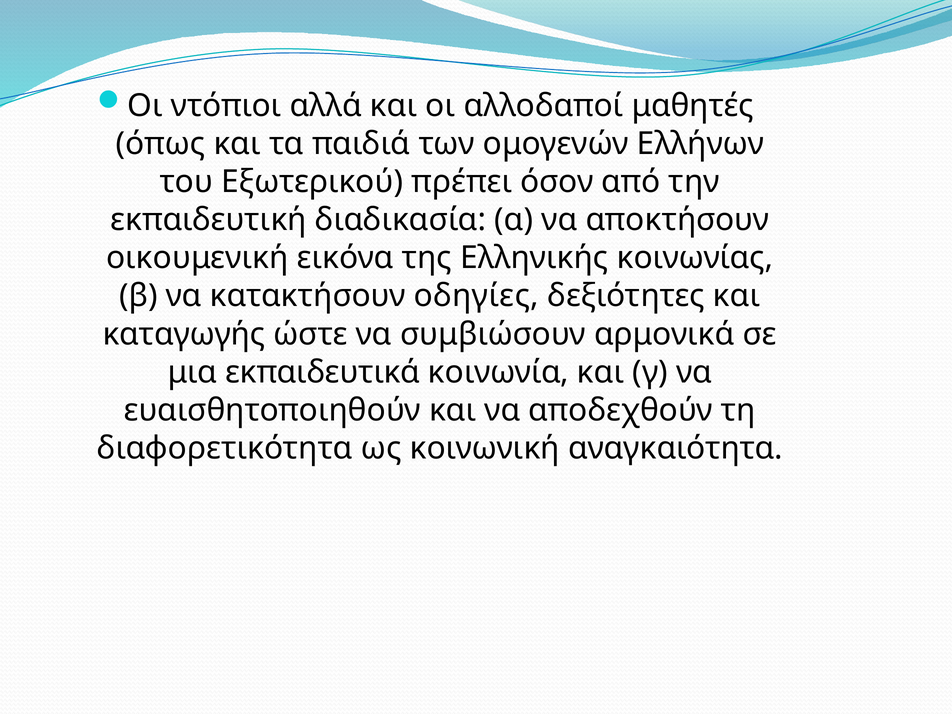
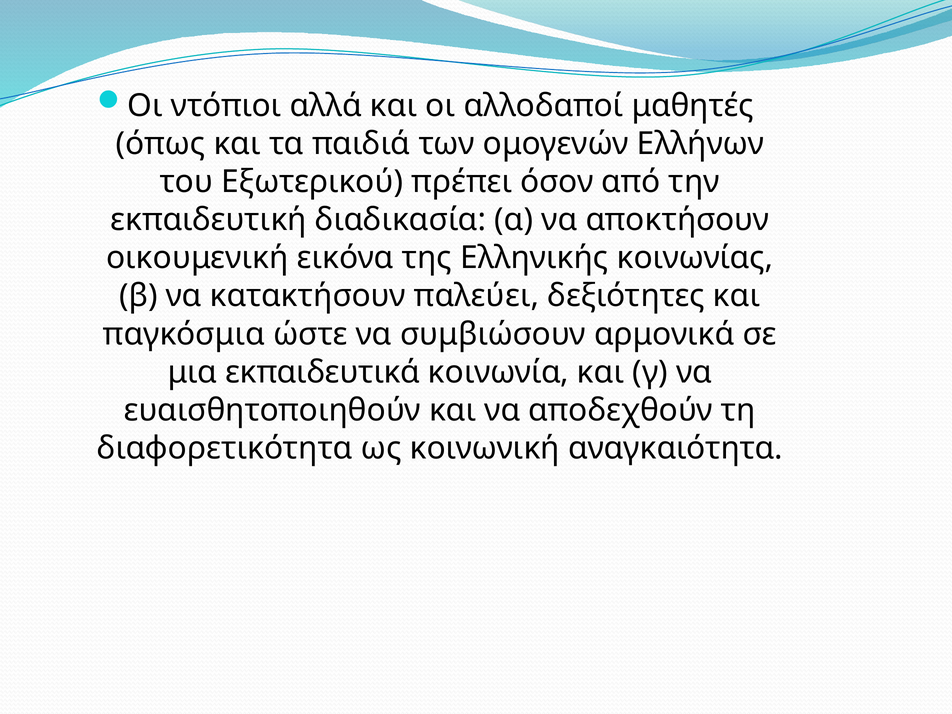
οδηγίες: οδηγίες -> παλεύει (476, 296)
καταγωγής: καταγωγής -> παγκόσμια (184, 334)
